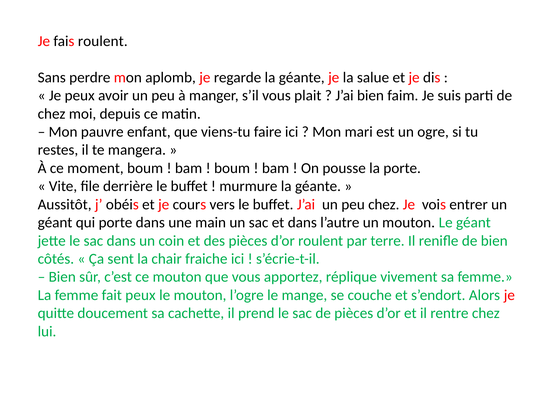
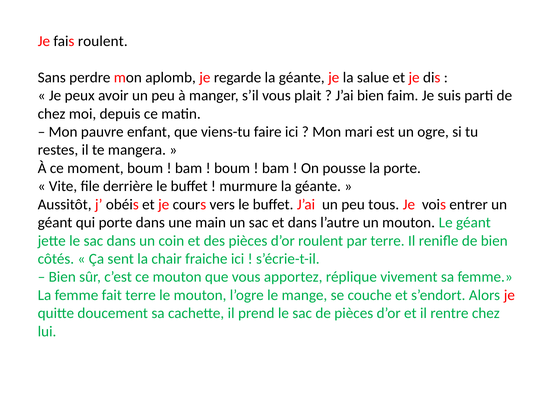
peu chez: chez -> tous (384, 205)
fait peux: peux -> terre (141, 296)
